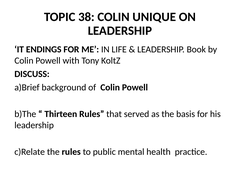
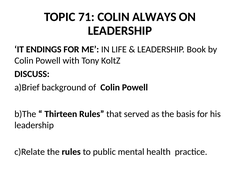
38: 38 -> 71 (86, 17)
UNIQUE: UNIQUE -> ALWAYS (154, 17)
